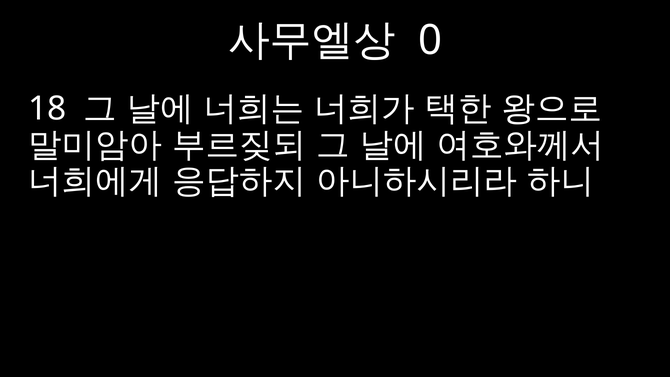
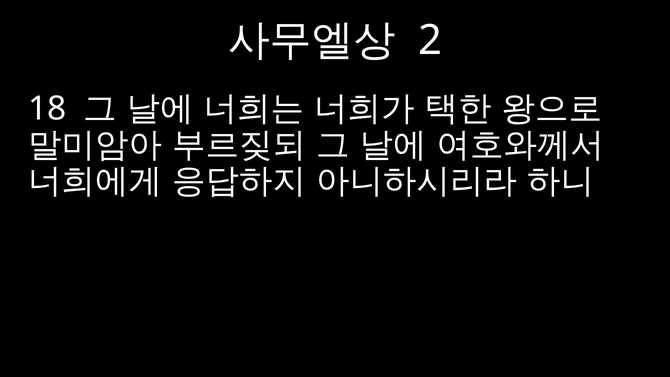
0: 0 -> 2 (430, 40)
